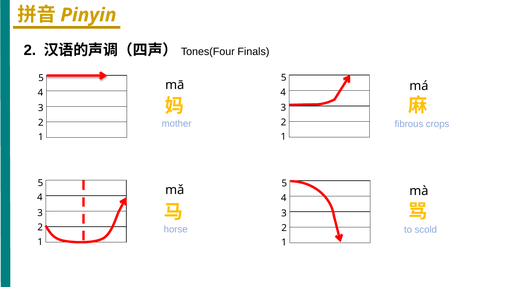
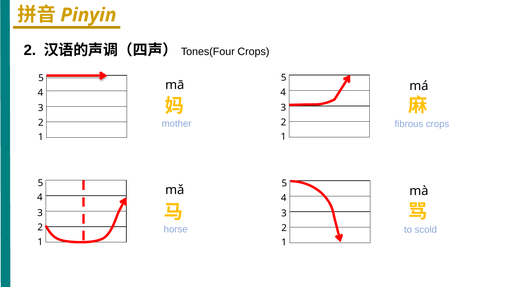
Finals: Finals -> Crops (253, 51)
